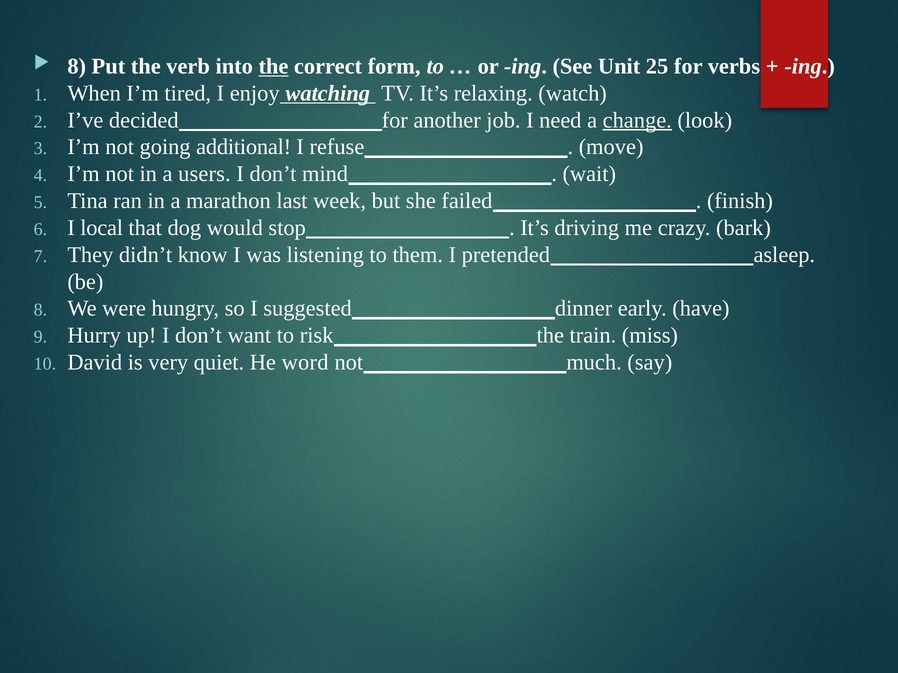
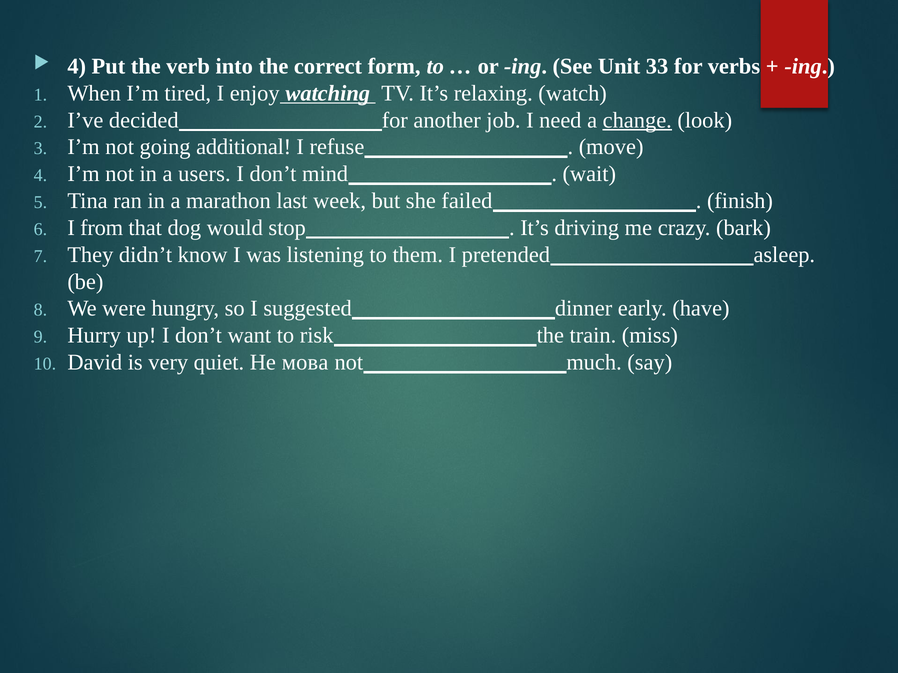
8: 8 -> 4 (77, 66)
the underline: present -> none (273, 66)
25: 25 -> 33 (657, 66)
local: local -> from (102, 228)
word: word -> мова (305, 363)
